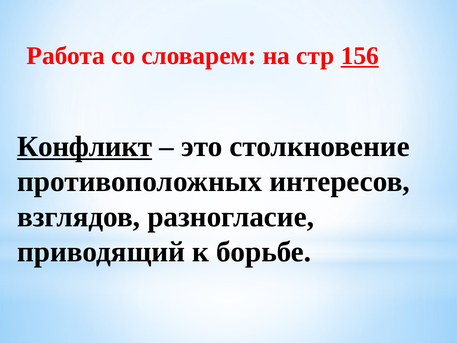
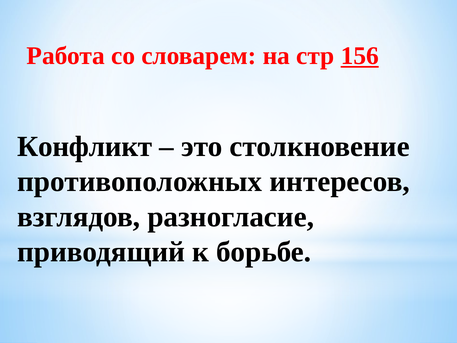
Конфликт underline: present -> none (85, 146)
